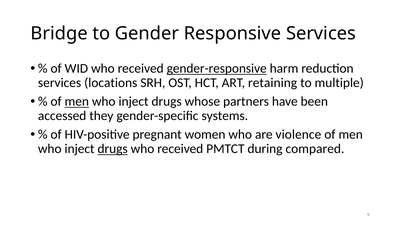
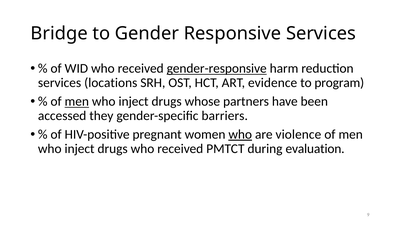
retaining: retaining -> evidence (273, 83)
multiple: multiple -> program (339, 83)
systems: systems -> barriers (225, 116)
who underline: none -> present (240, 134)
drugs underline: present -> none (113, 149)
compared: compared -> evaluation (315, 149)
